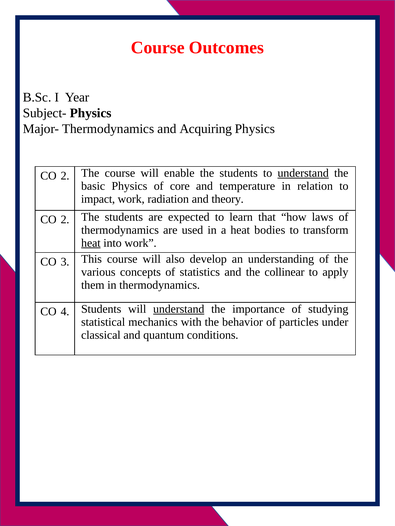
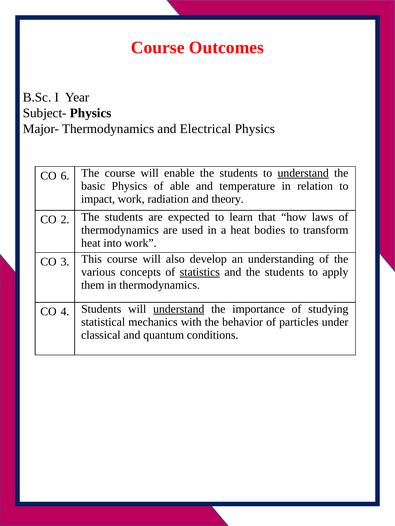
Acquiring: Acquiring -> Electrical (206, 129)
2: 2 -> 6 (65, 176)
core: core -> able (180, 186)
heat underline: present -> none (91, 243)
statistics underline: none -> present (200, 272)
and the collinear: collinear -> students (284, 272)
